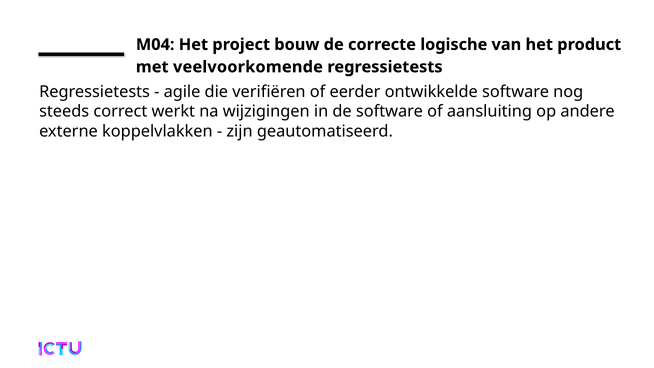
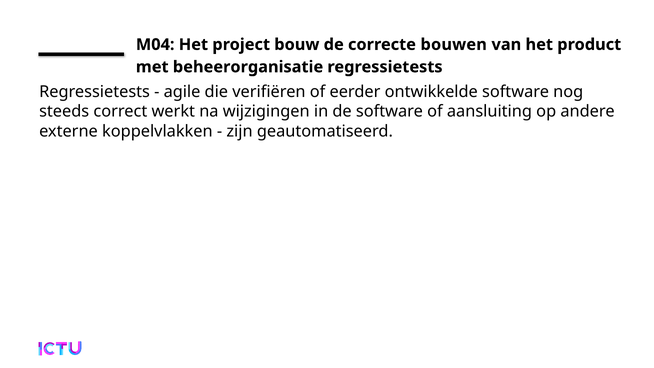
logische: logische -> bouwen (454, 45)
veelvoorkomende: veelvoorkomende -> beheerorganisatie (248, 67)
